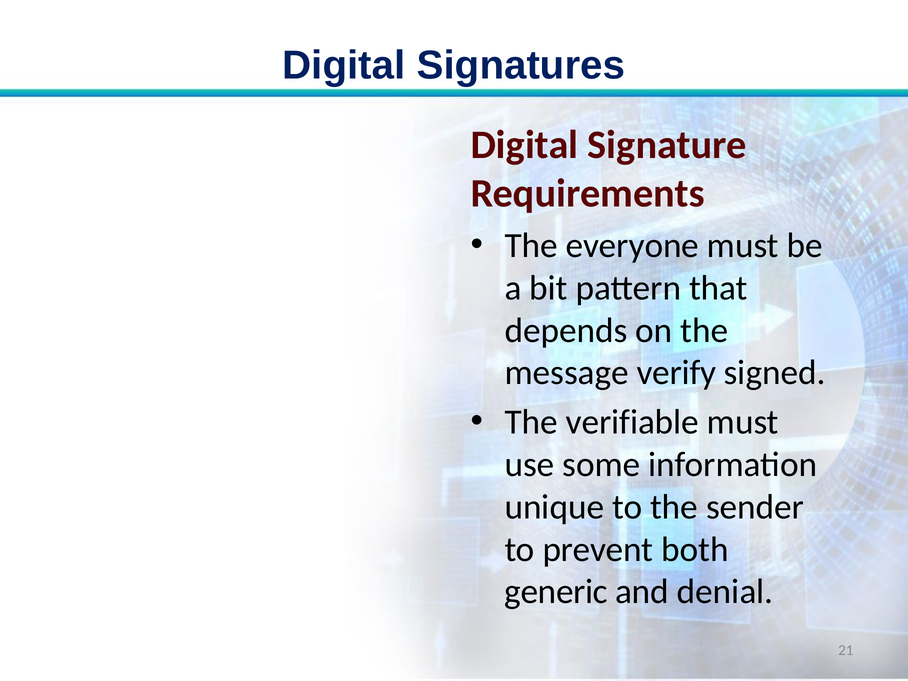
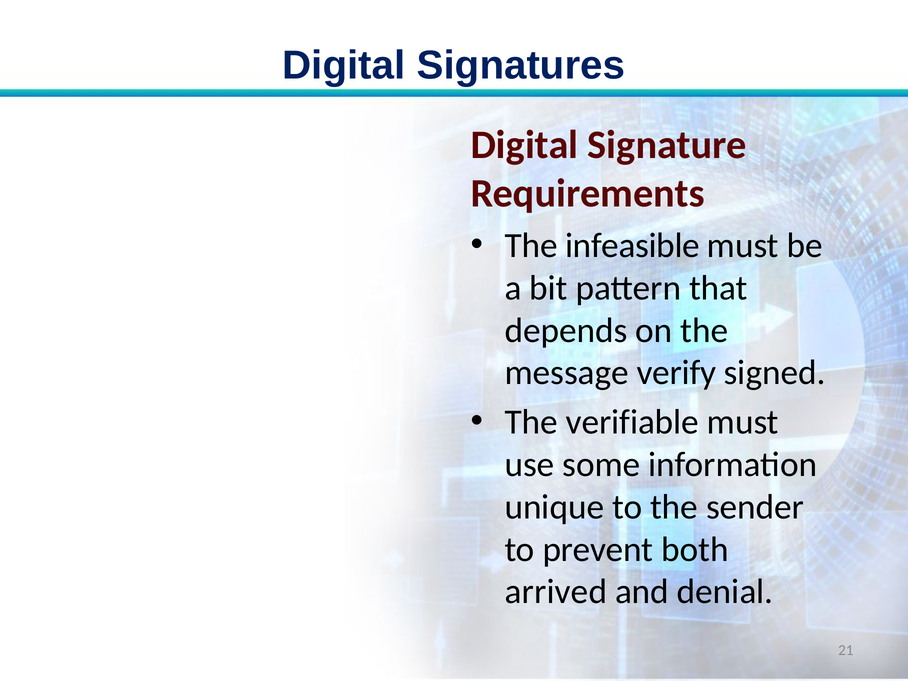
everyone: everyone -> infeasible (632, 246)
generic: generic -> arrived (556, 592)
